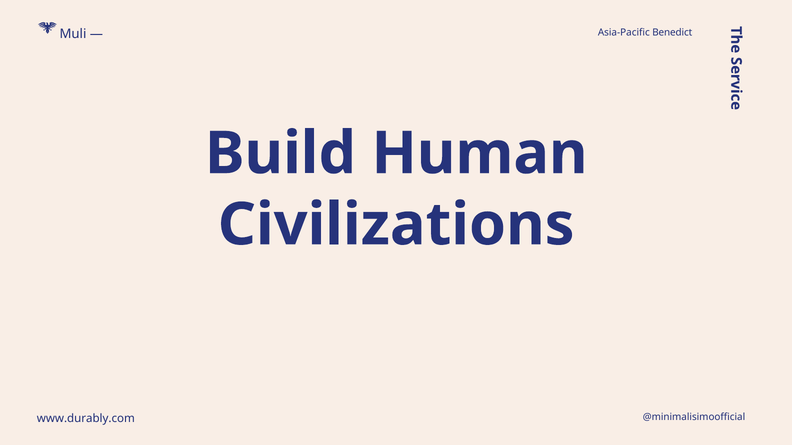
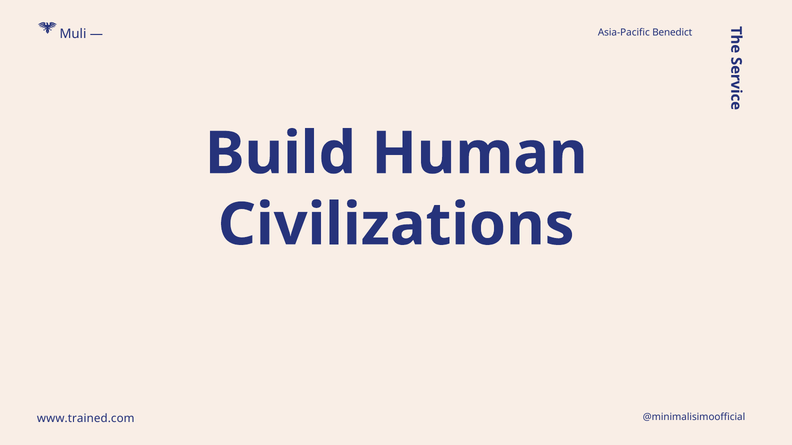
www.durably.com: www.durably.com -> www.trained.com (86, 419)
